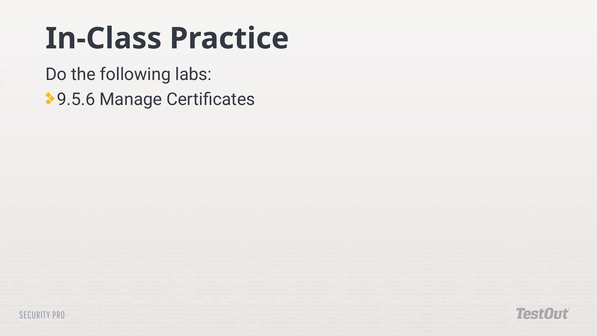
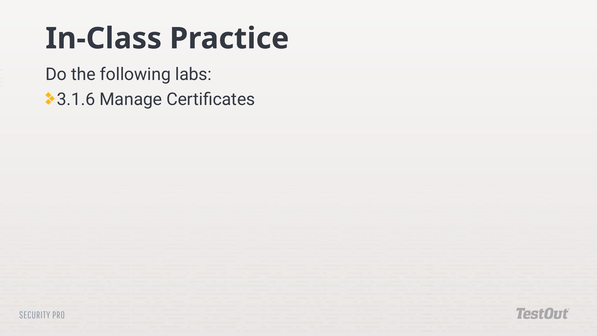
9.5.6: 9.5.6 -> 3.1.6 (76, 99)
